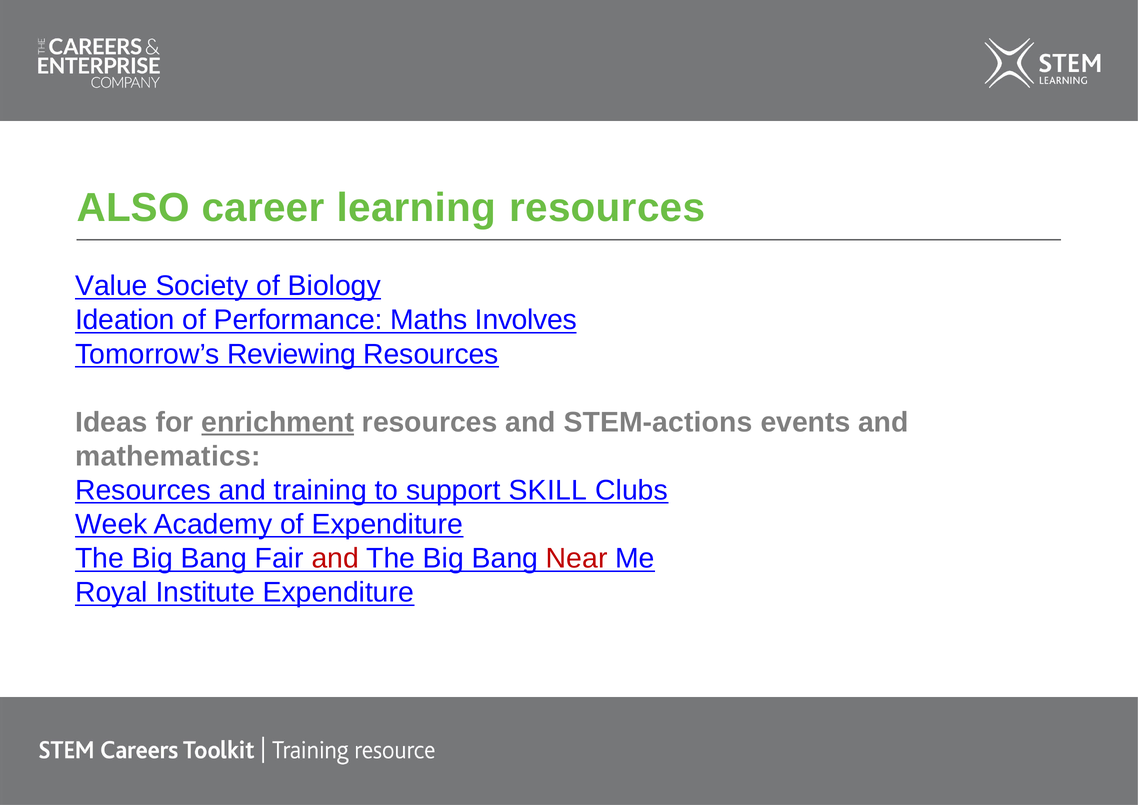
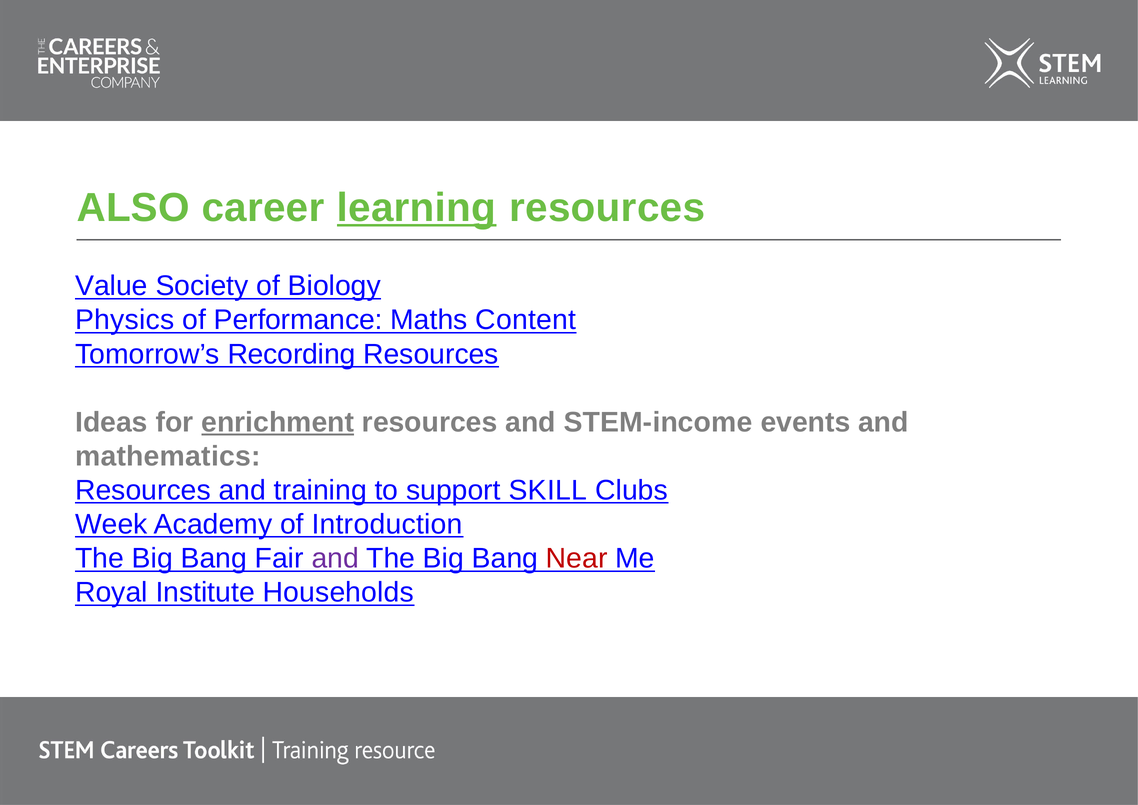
learning underline: none -> present (416, 208)
Ideation: Ideation -> Physics (125, 320)
Involves: Involves -> Content (526, 320)
Reviewing: Reviewing -> Recording (292, 354)
STEM-actions: STEM-actions -> STEM-income (658, 422)
of Expenditure: Expenditure -> Introduction (387, 524)
and colour: red -> purple (335, 558)
Institute Expenditure: Expenditure -> Households (338, 593)
